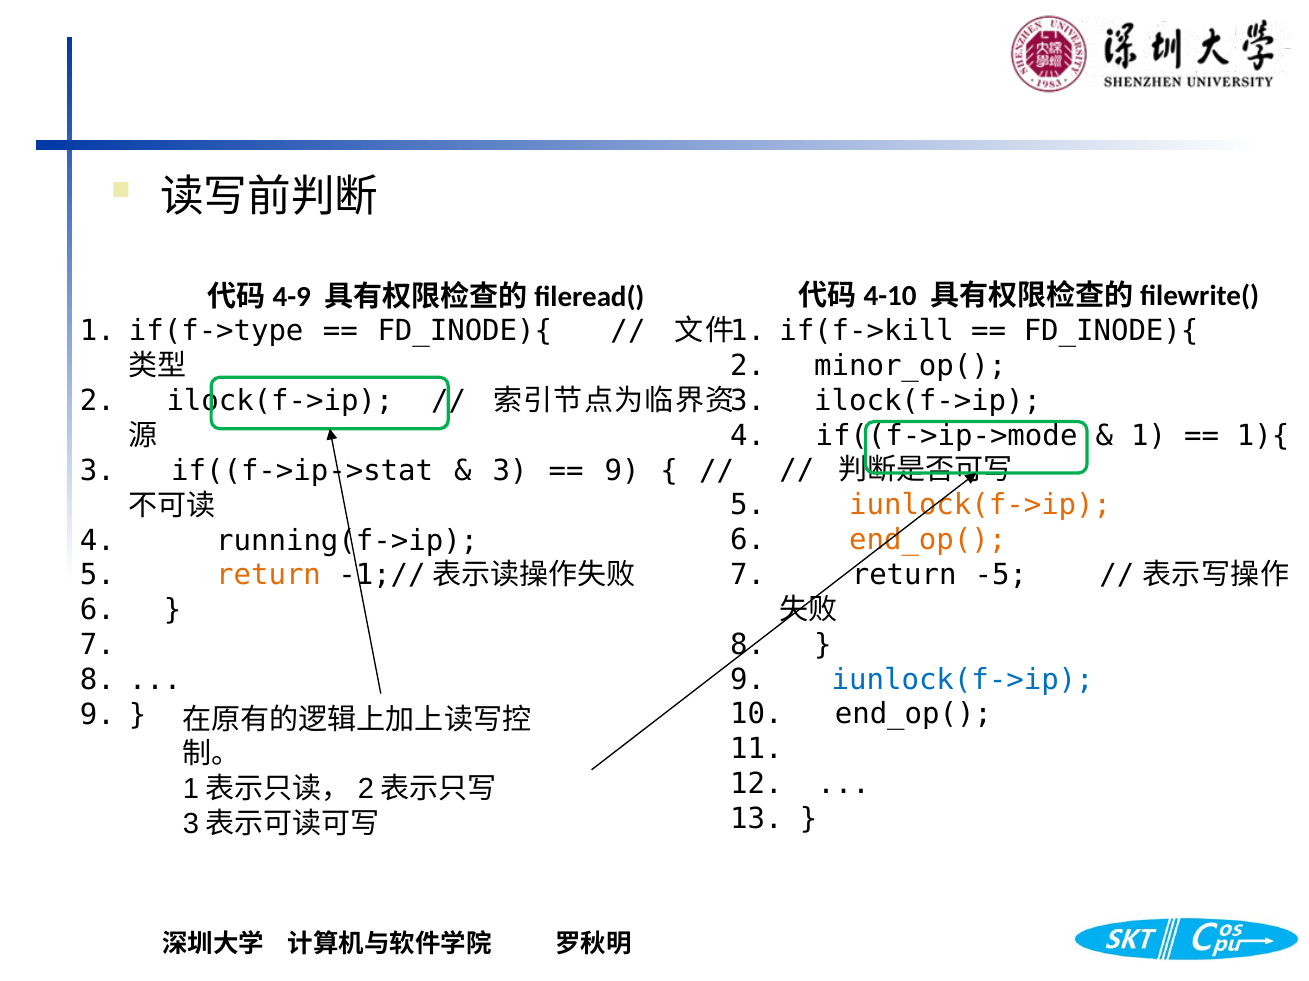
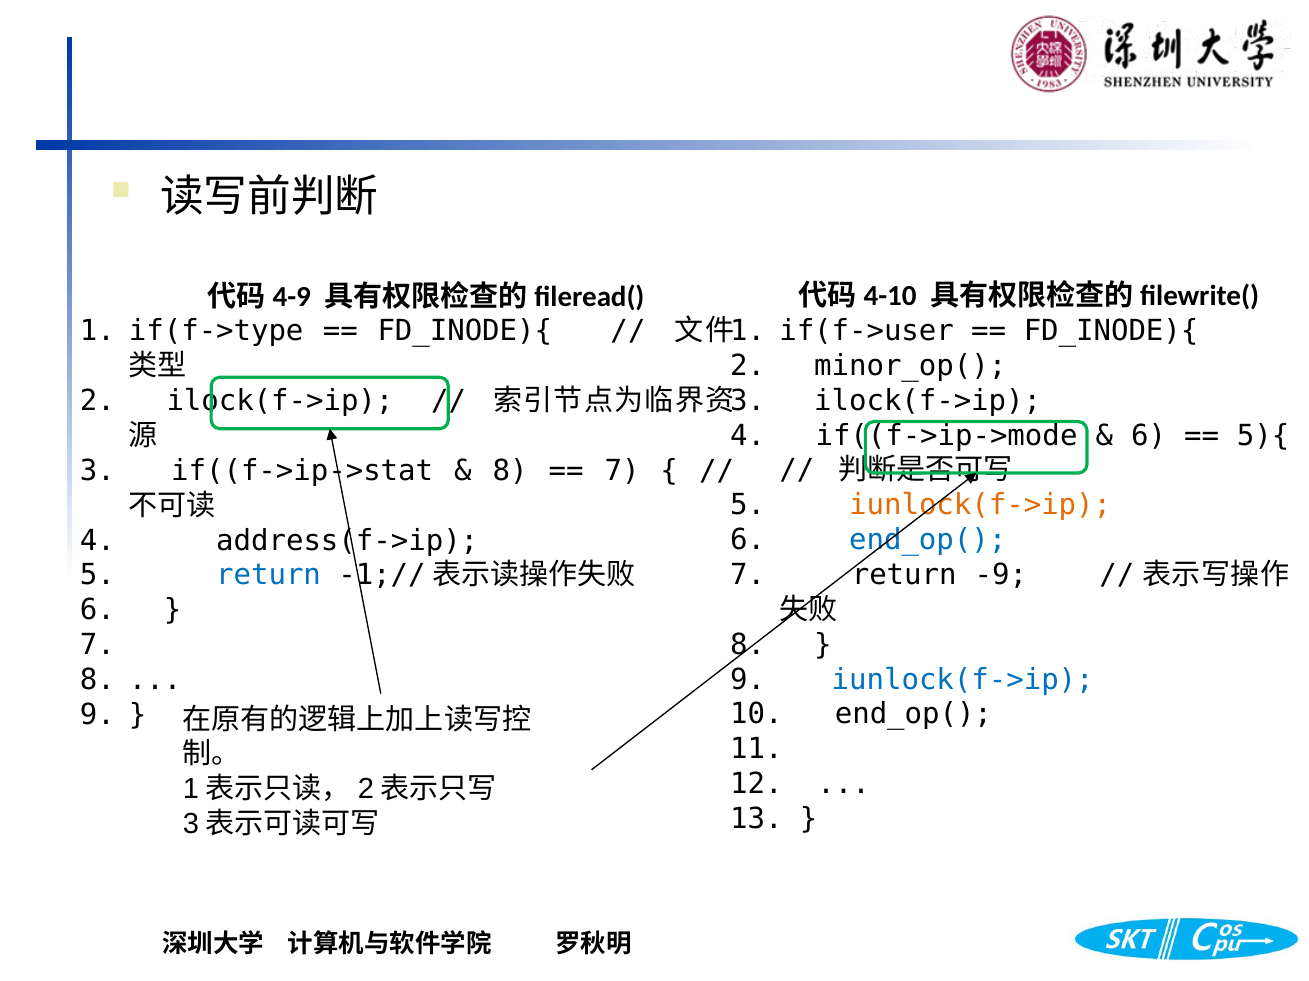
if(f->kill: if(f->kill -> if(f->user (867, 331)
1: 1 -> 6 (1149, 436)
1){: 1){ -> 5){ (1263, 436)
3: 3 -> 8 (510, 471)
9: 9 -> 7 (622, 471)
end_op( colour: orange -> blue (928, 540)
running(f->ip: running(f->ip -> address(f->ip (347, 541)
-5: -5 -> -9 (1001, 575)
return colour: orange -> blue (269, 576)
